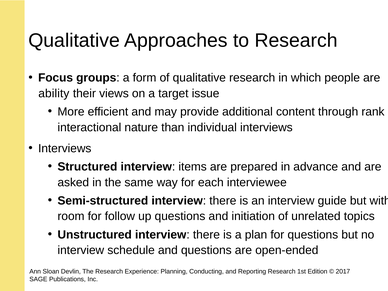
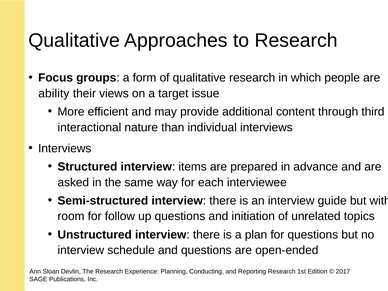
rank: rank -> third (373, 112)
